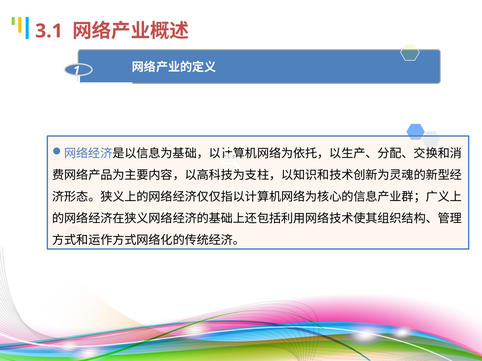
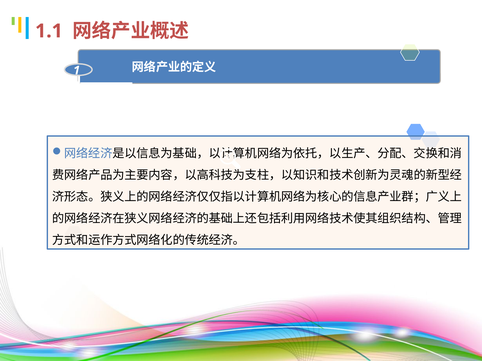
3.1: 3.1 -> 1.1 (49, 31)
